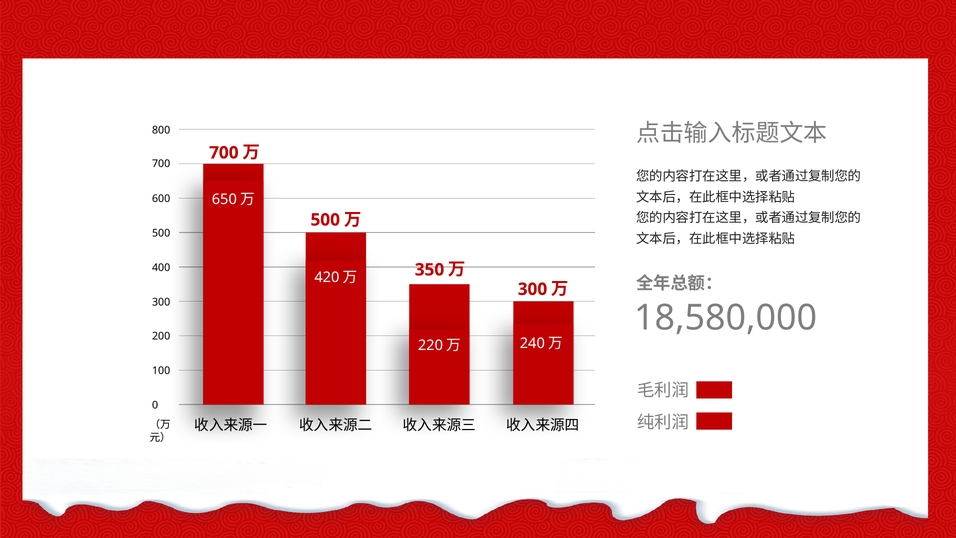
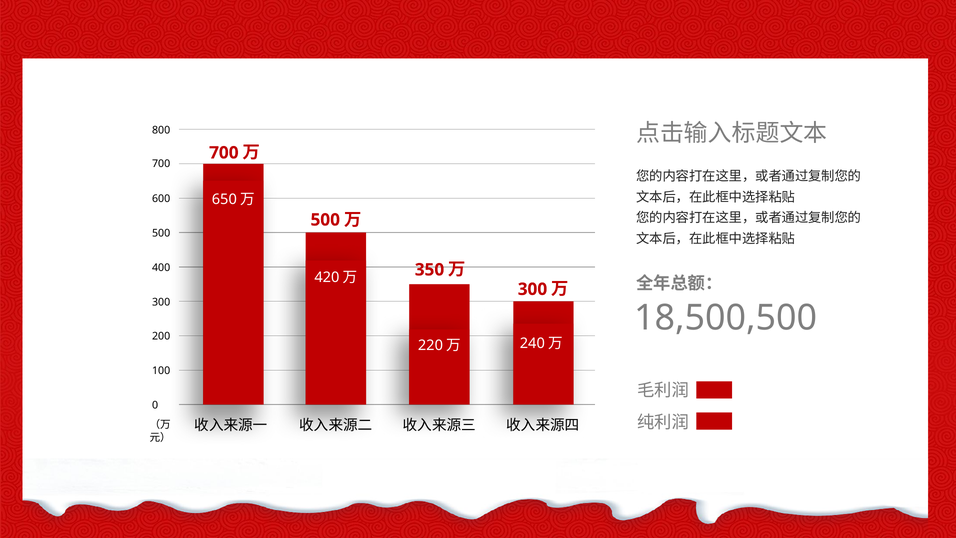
18,580,000: 18,580,000 -> 18,500,500 (726, 318)
